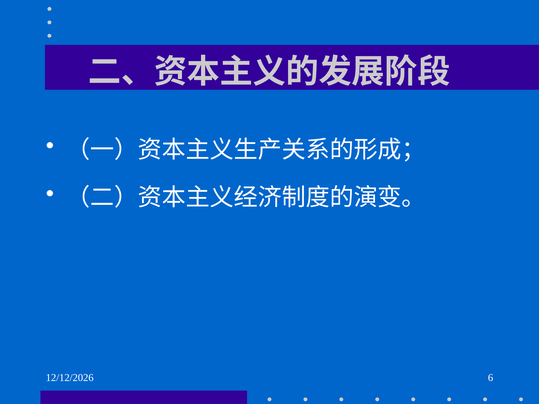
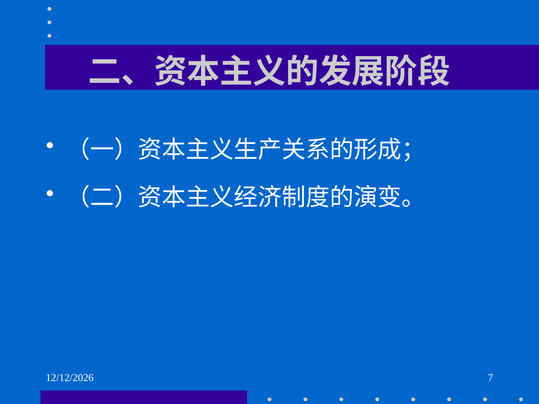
6: 6 -> 7 (491, 378)
